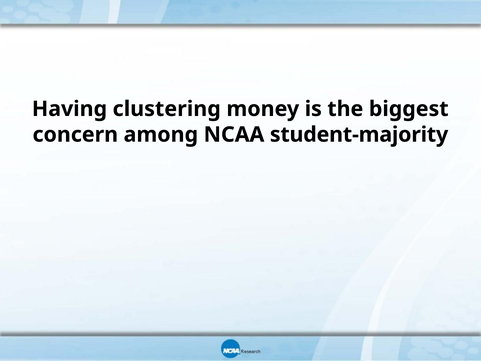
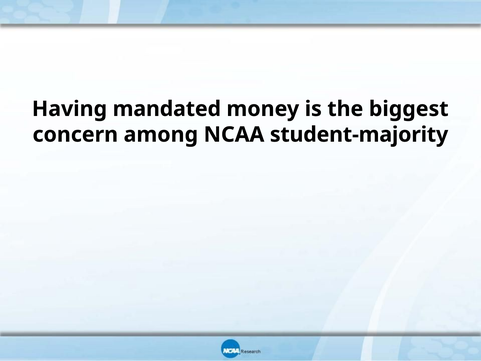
clustering: clustering -> mandated (167, 109)
